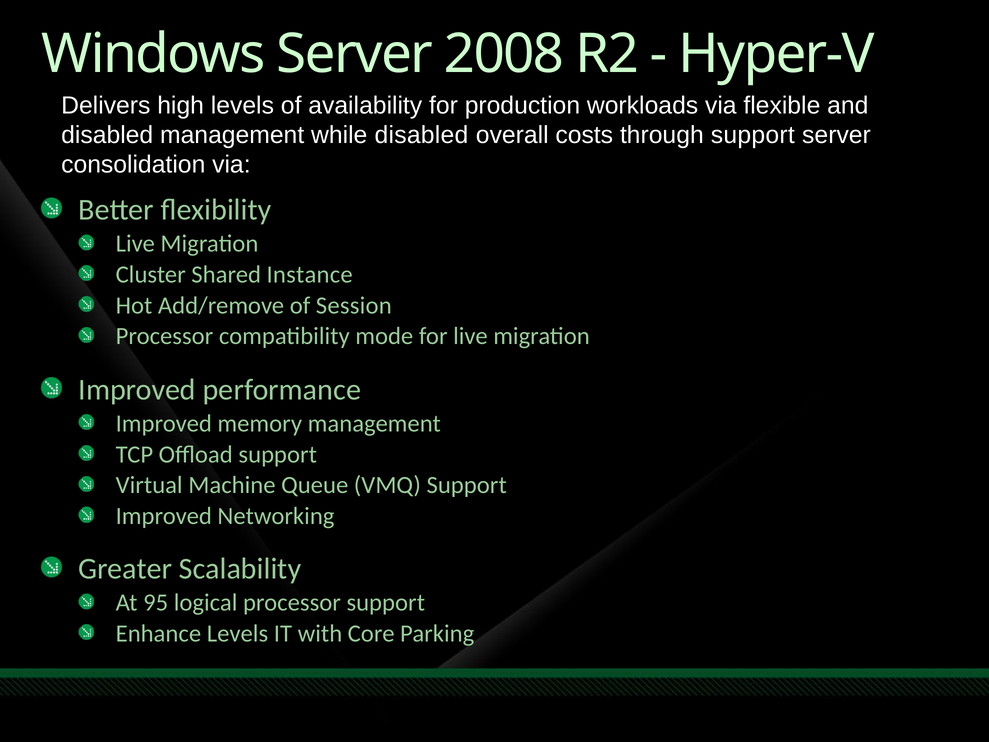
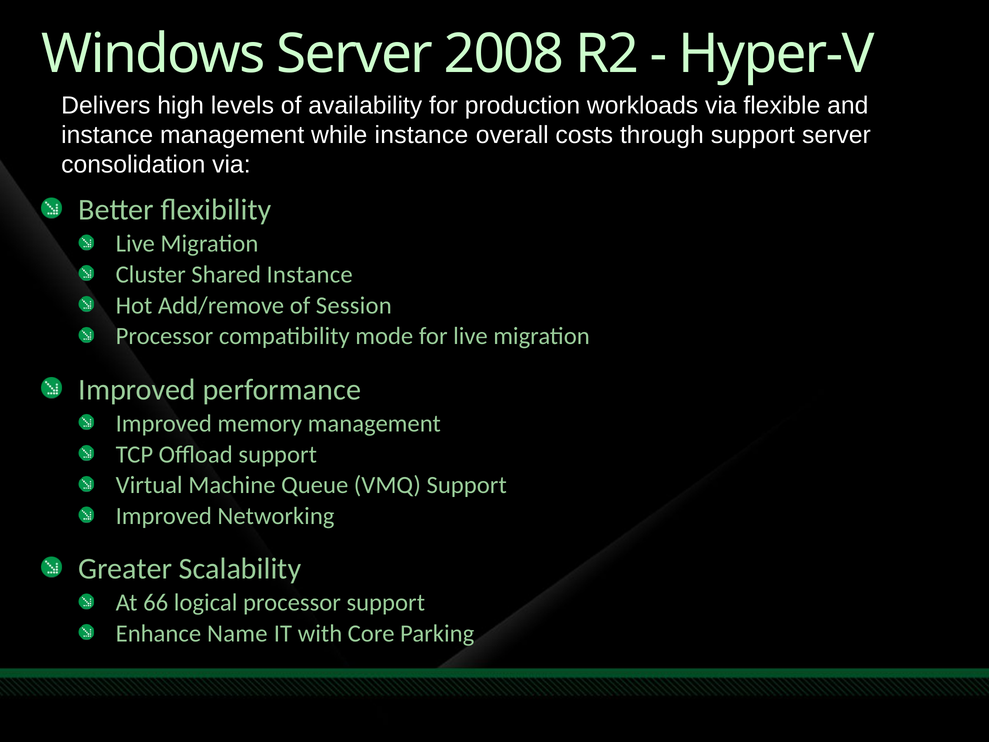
disabled: disabled -> instance (107, 135)
while disabled: disabled -> instance (421, 135)
95: 95 -> 66 (156, 602)
Enhance Levels: Levels -> Name (237, 633)
